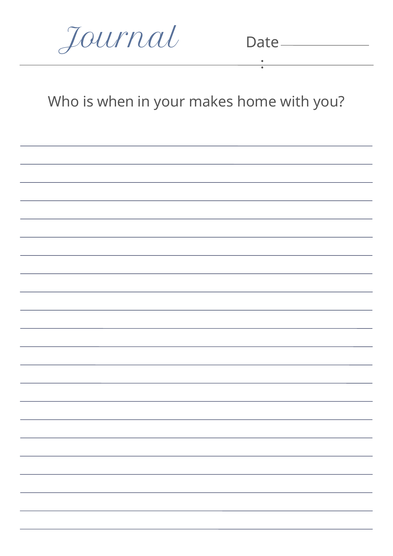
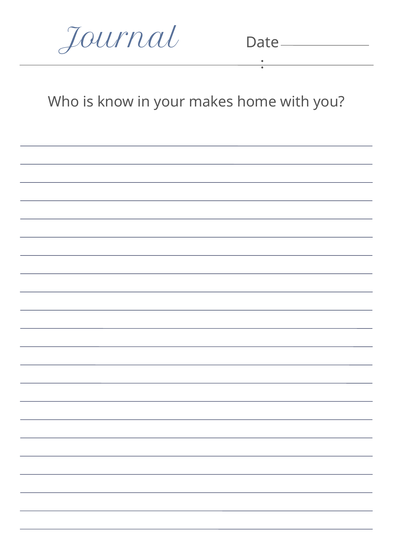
when: when -> know (116, 102)
